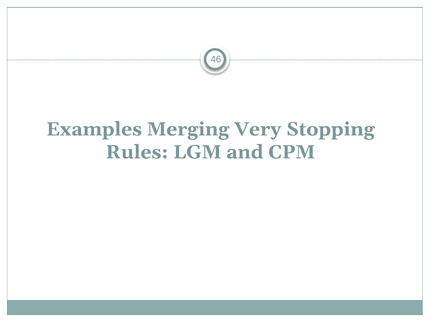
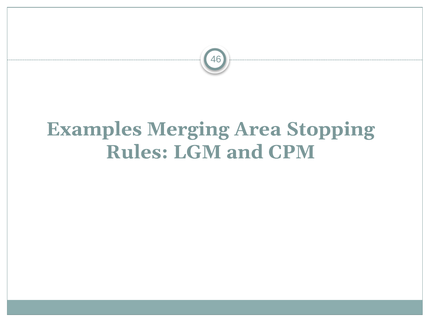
Very: Very -> Area (258, 129)
